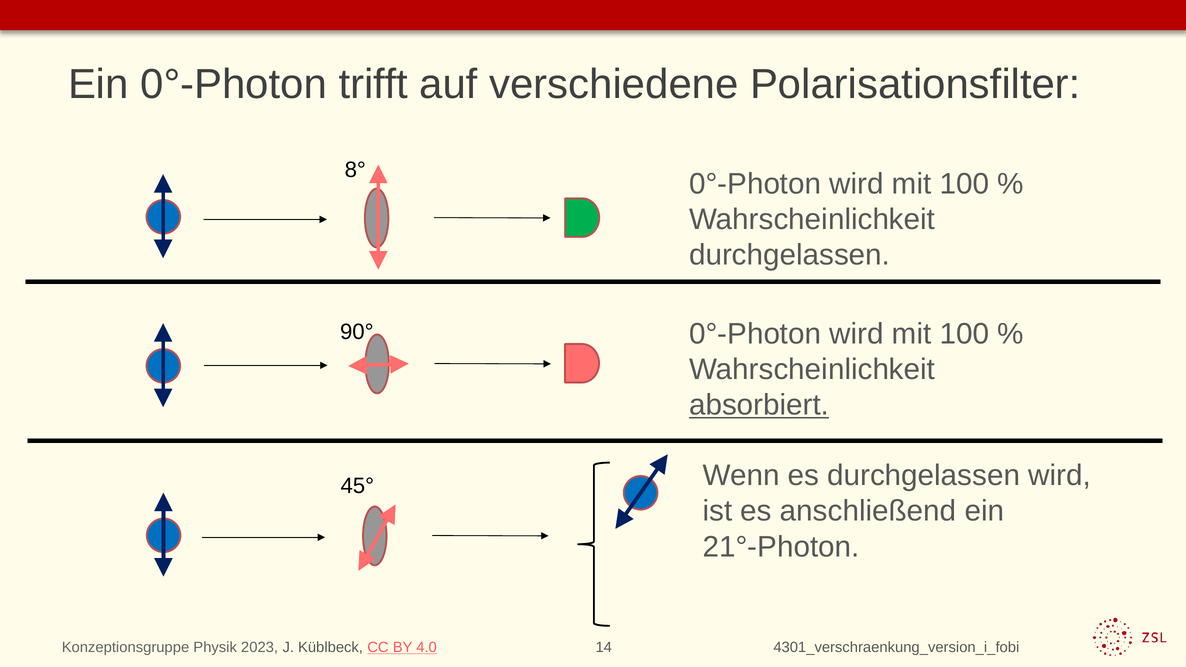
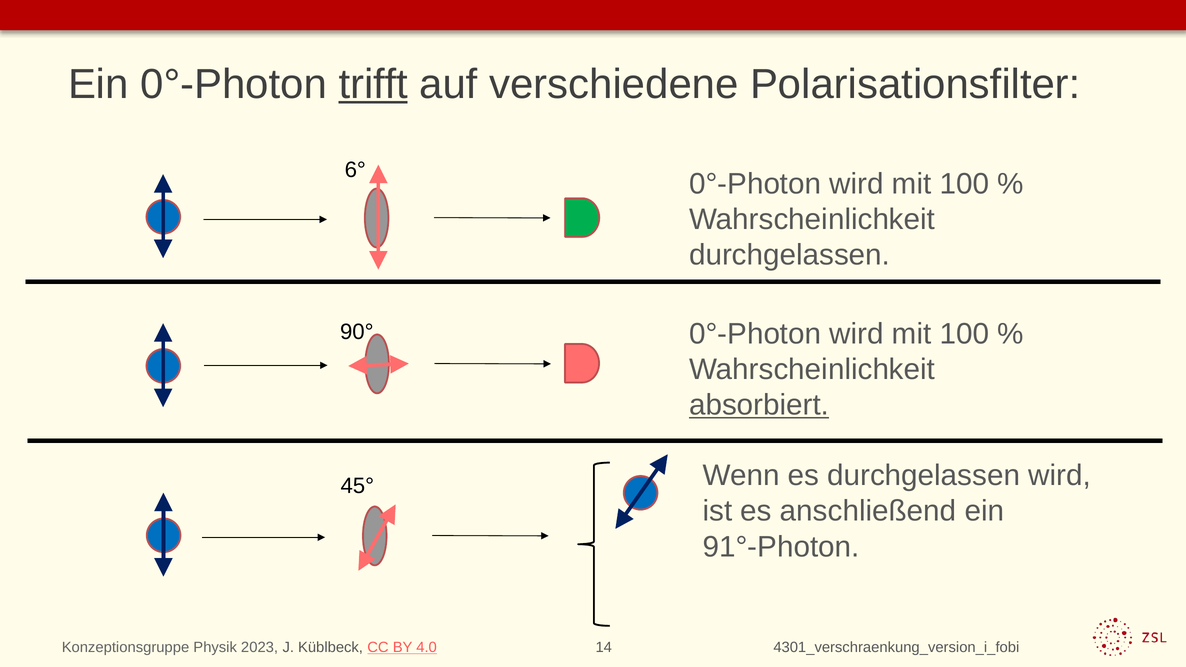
trifft underline: none -> present (373, 84)
8°: 8° -> 6° (355, 170)
21°-Photon: 21°-Photon -> 91°-Photon (781, 547)
